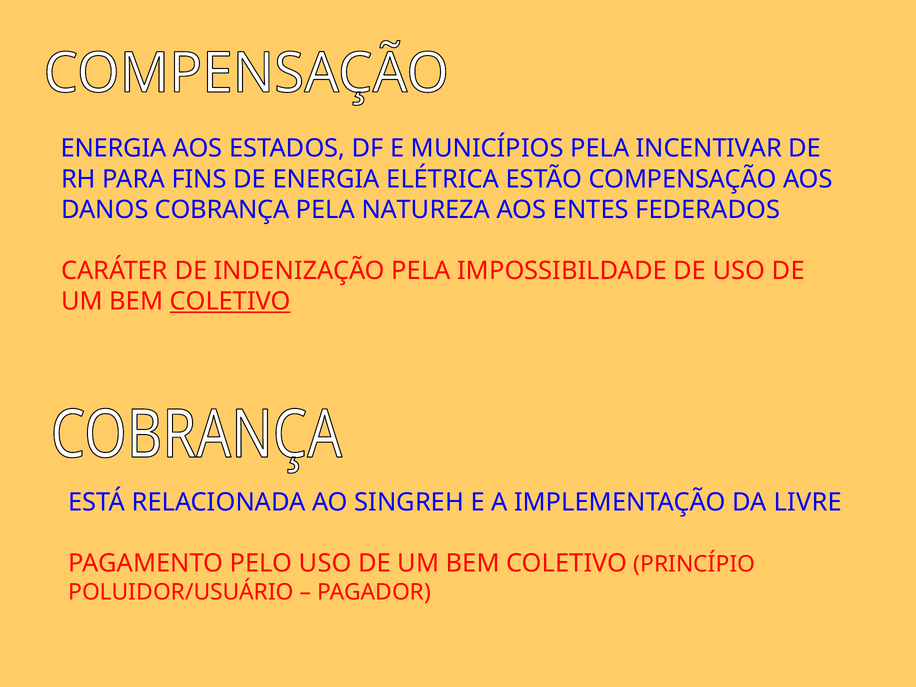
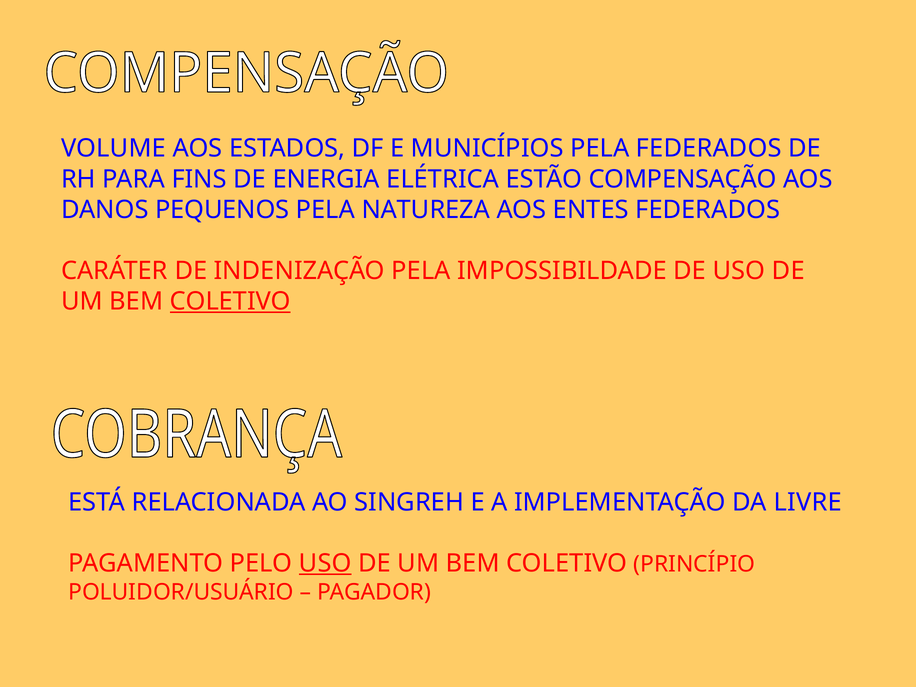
ENERGIA: ENERGIA -> VOLUME (113, 149)
PELA INCENTIVAR: INCENTIVAR -> FEDERADOS (709, 149)
COBRANÇA: COBRANÇA -> PEQUENOS (222, 210)
USO underline: none -> present (325, 563)
